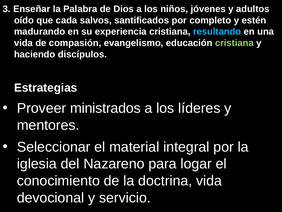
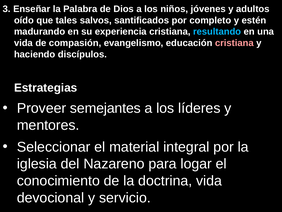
cada: cada -> tales (66, 20)
cristiana colour: light green -> pink (234, 43)
ministrados: ministrados -> semejantes (105, 108)
